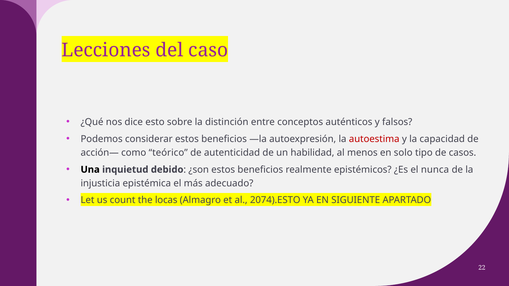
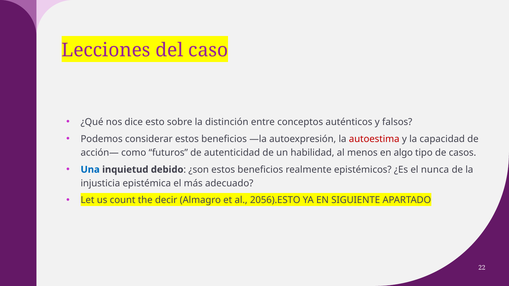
teórico: teórico -> futuros (168, 153)
solo: solo -> algo (403, 153)
Una colour: black -> blue (90, 170)
locas: locas -> decir (166, 200)
2074).ESTO: 2074).ESTO -> 2056).ESTO (275, 200)
